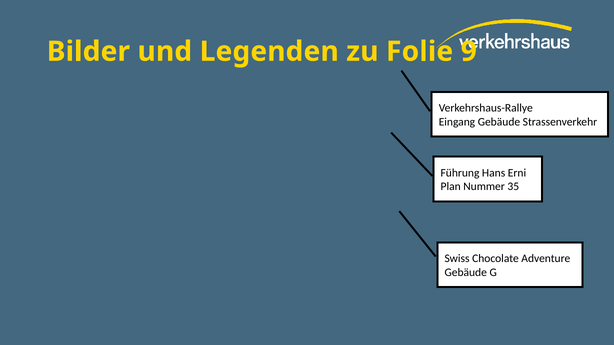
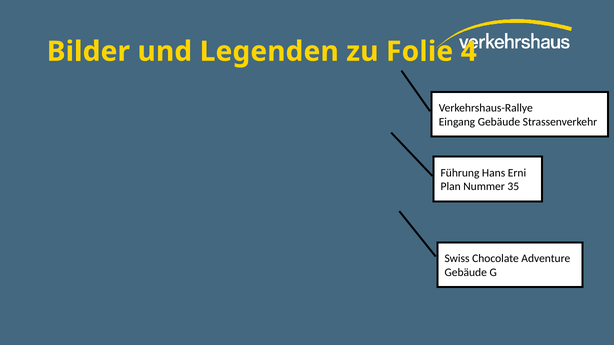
9: 9 -> 4 (469, 52)
